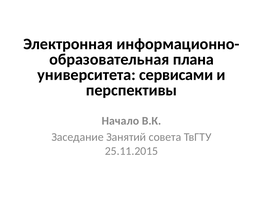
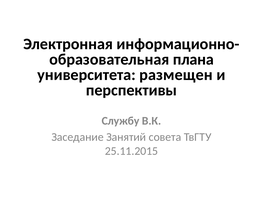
сервисами: сервисами -> размещен (176, 75)
Начало: Начало -> Службу (121, 121)
